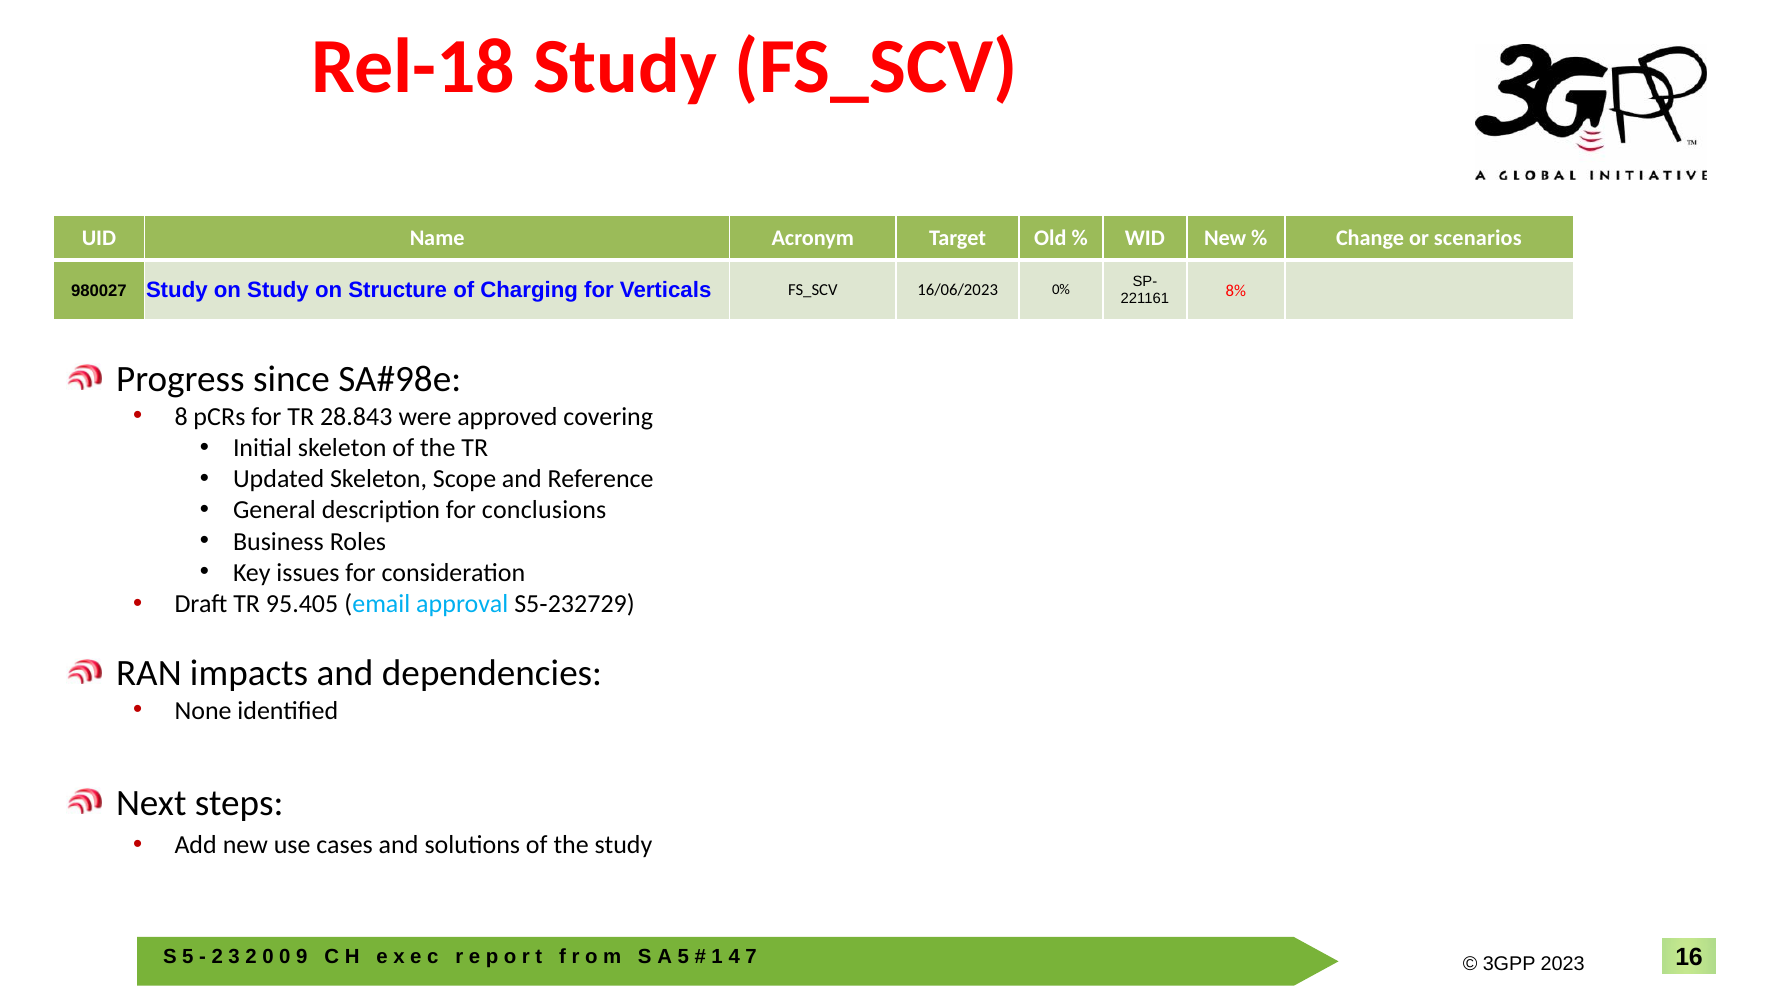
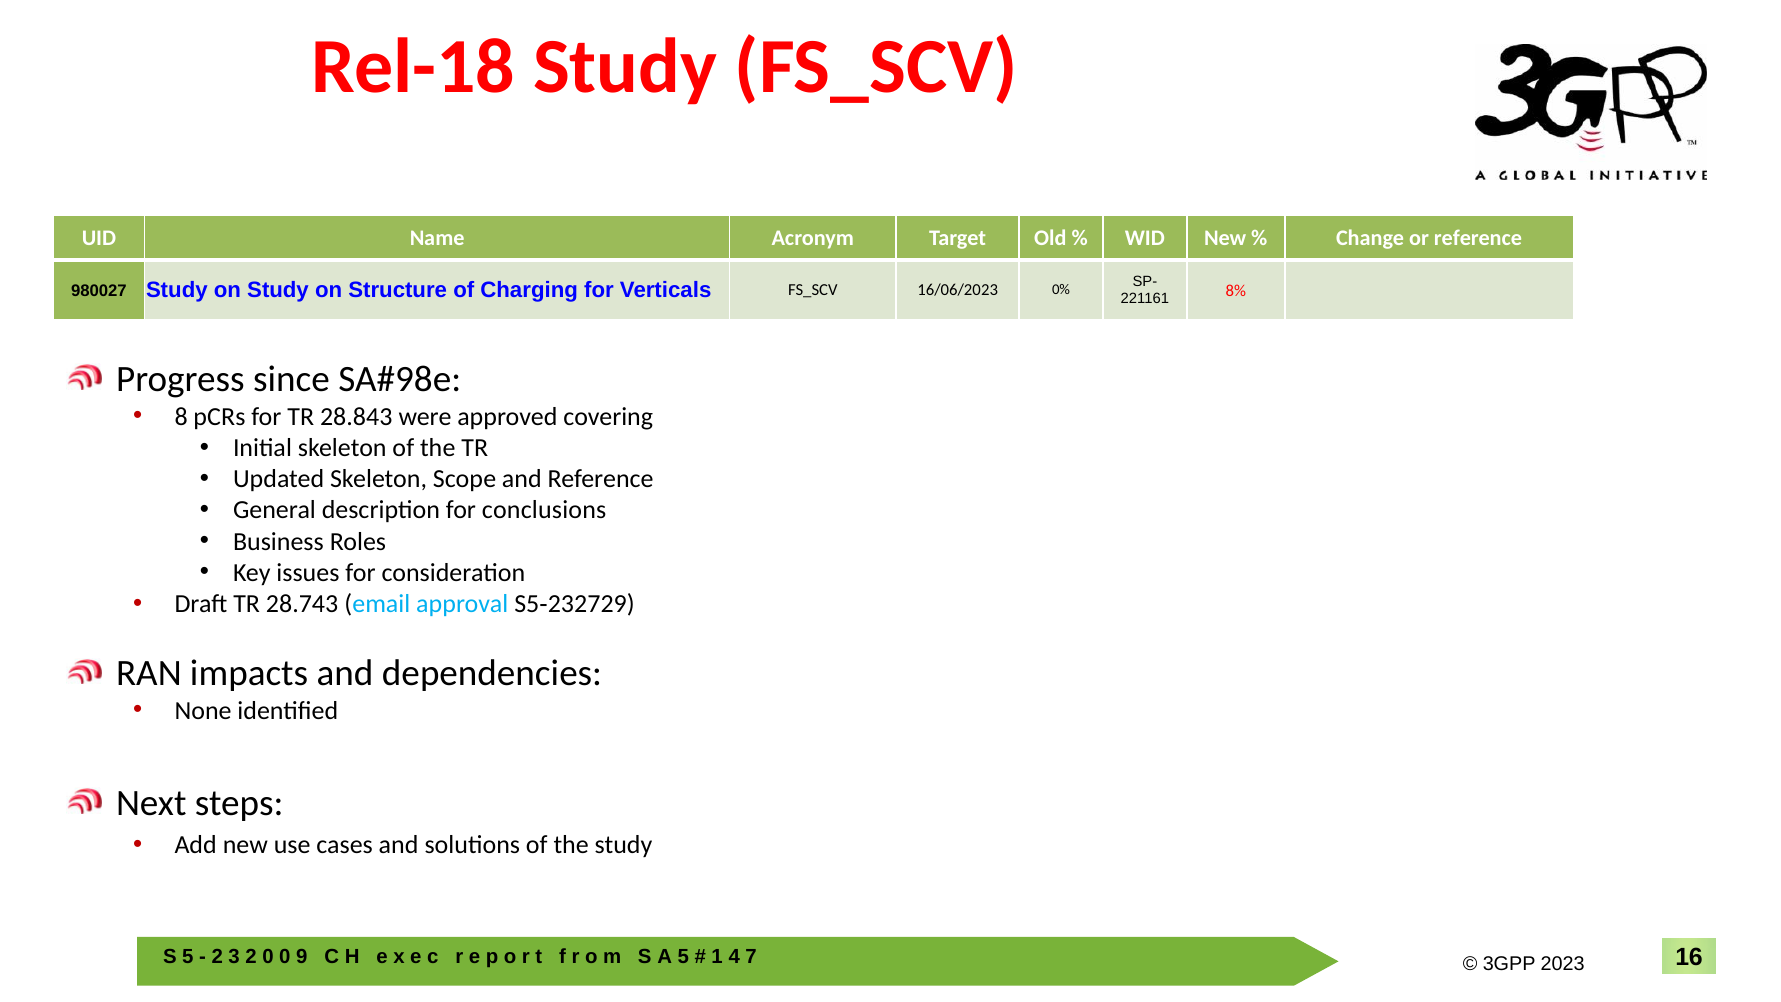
or scenarios: scenarios -> reference (1478, 239)
95.405: 95.405 -> 28.743 (302, 604)
